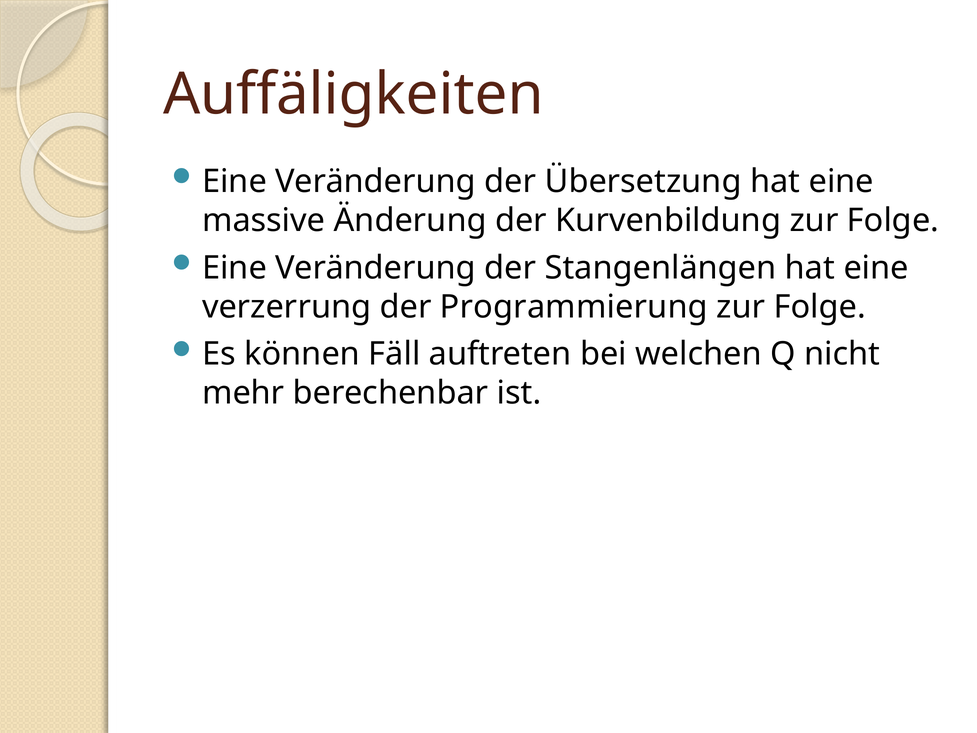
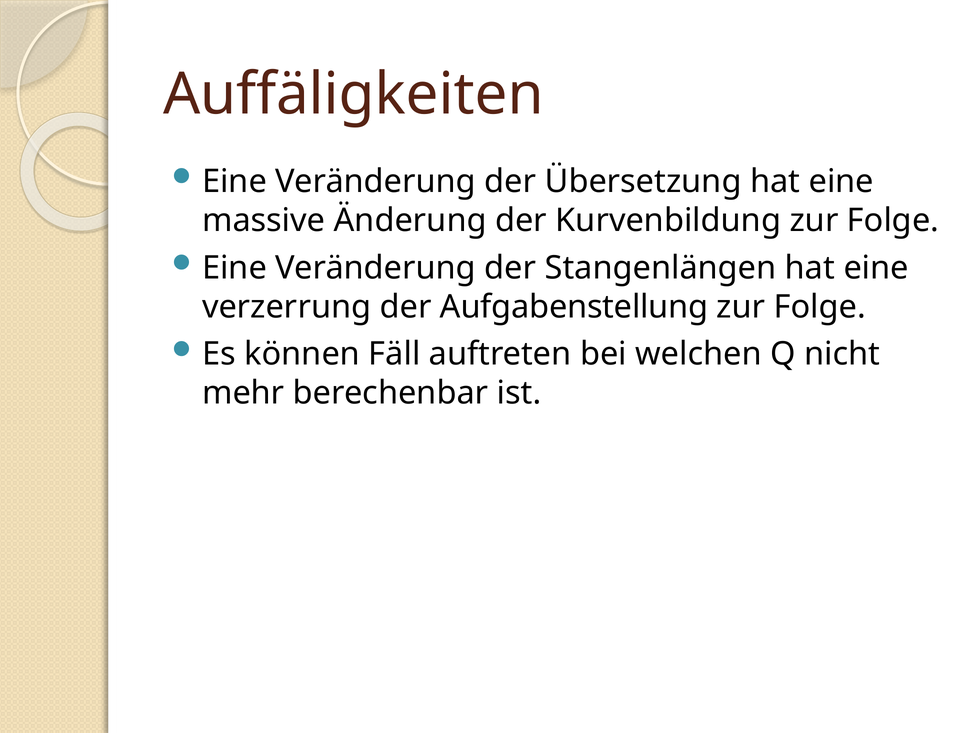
Programmierung: Programmierung -> Aufgabenstellung (574, 307)
